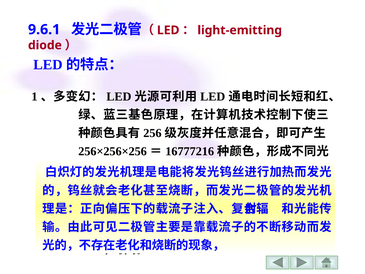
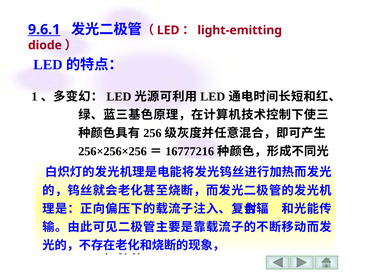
9.6.1 underline: none -> present (44, 30)
